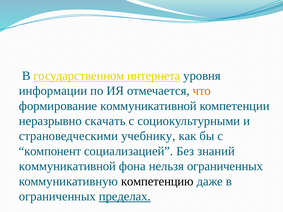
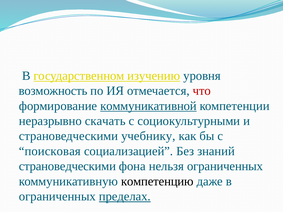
интернета: интернета -> изучению (154, 76)
информации: информации -> возможность (53, 91)
что colour: orange -> red (202, 91)
коммуникативной underline: none -> present (148, 106)
компонент: компонент -> поисковая (50, 151)
коммуникативной: коммуникативной -> страноведческими (67, 166)
